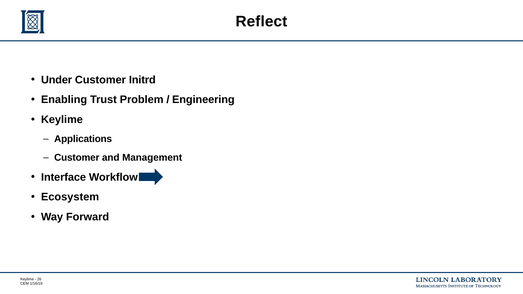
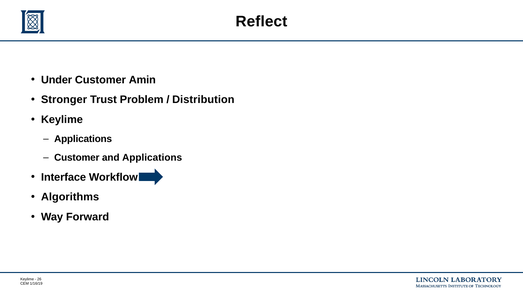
Initrd: Initrd -> Amin (142, 80)
Enabling: Enabling -> Stronger (64, 100)
Engineering: Engineering -> Distribution (203, 100)
and Management: Management -> Applications (152, 158)
Ecosystem: Ecosystem -> Algorithms (70, 197)
